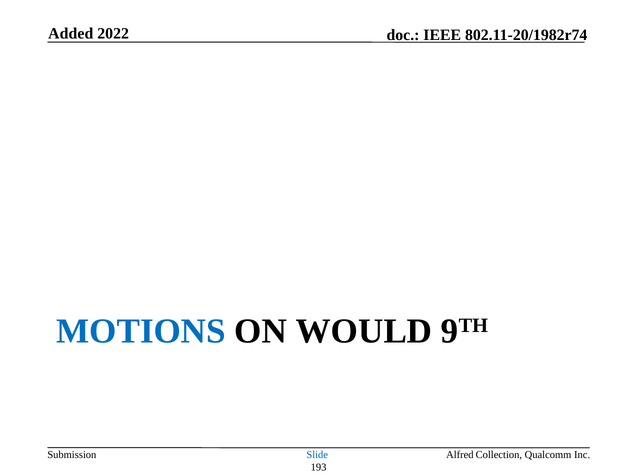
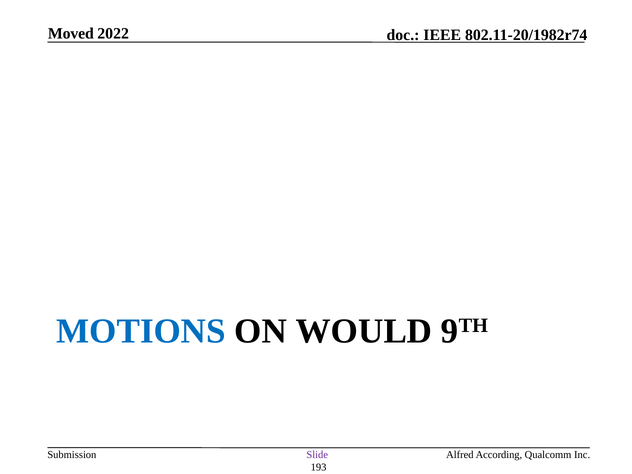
Added: Added -> Moved (71, 34)
Slide colour: blue -> purple (317, 455)
Collection: Collection -> According (499, 455)
